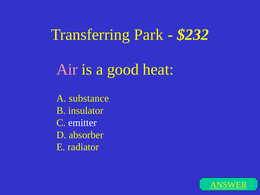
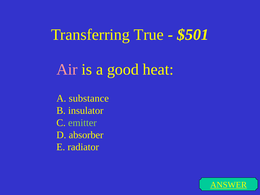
Park: Park -> True (149, 35)
$232: $232 -> $501 (193, 35)
emitter colour: white -> light green (82, 123)
